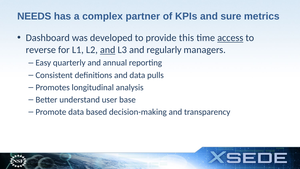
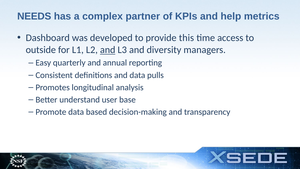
sure: sure -> help (231, 16)
access underline: present -> none (230, 38)
reverse: reverse -> outside (41, 50)
regularly: regularly -> diversity (164, 50)
